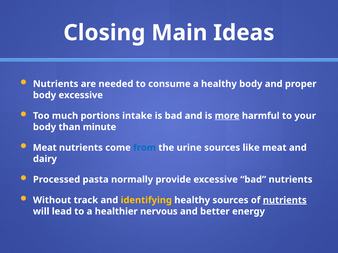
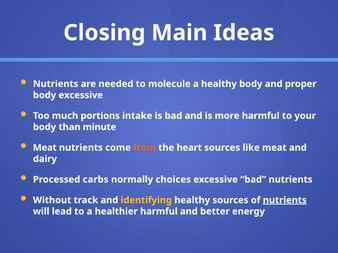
consume: consume -> molecule (169, 84)
more underline: present -> none (227, 116)
from colour: blue -> orange (145, 148)
urine: urine -> heart (189, 148)
pasta: pasta -> carbs (96, 180)
provide: provide -> choices (173, 180)
healthier nervous: nervous -> harmful (159, 212)
